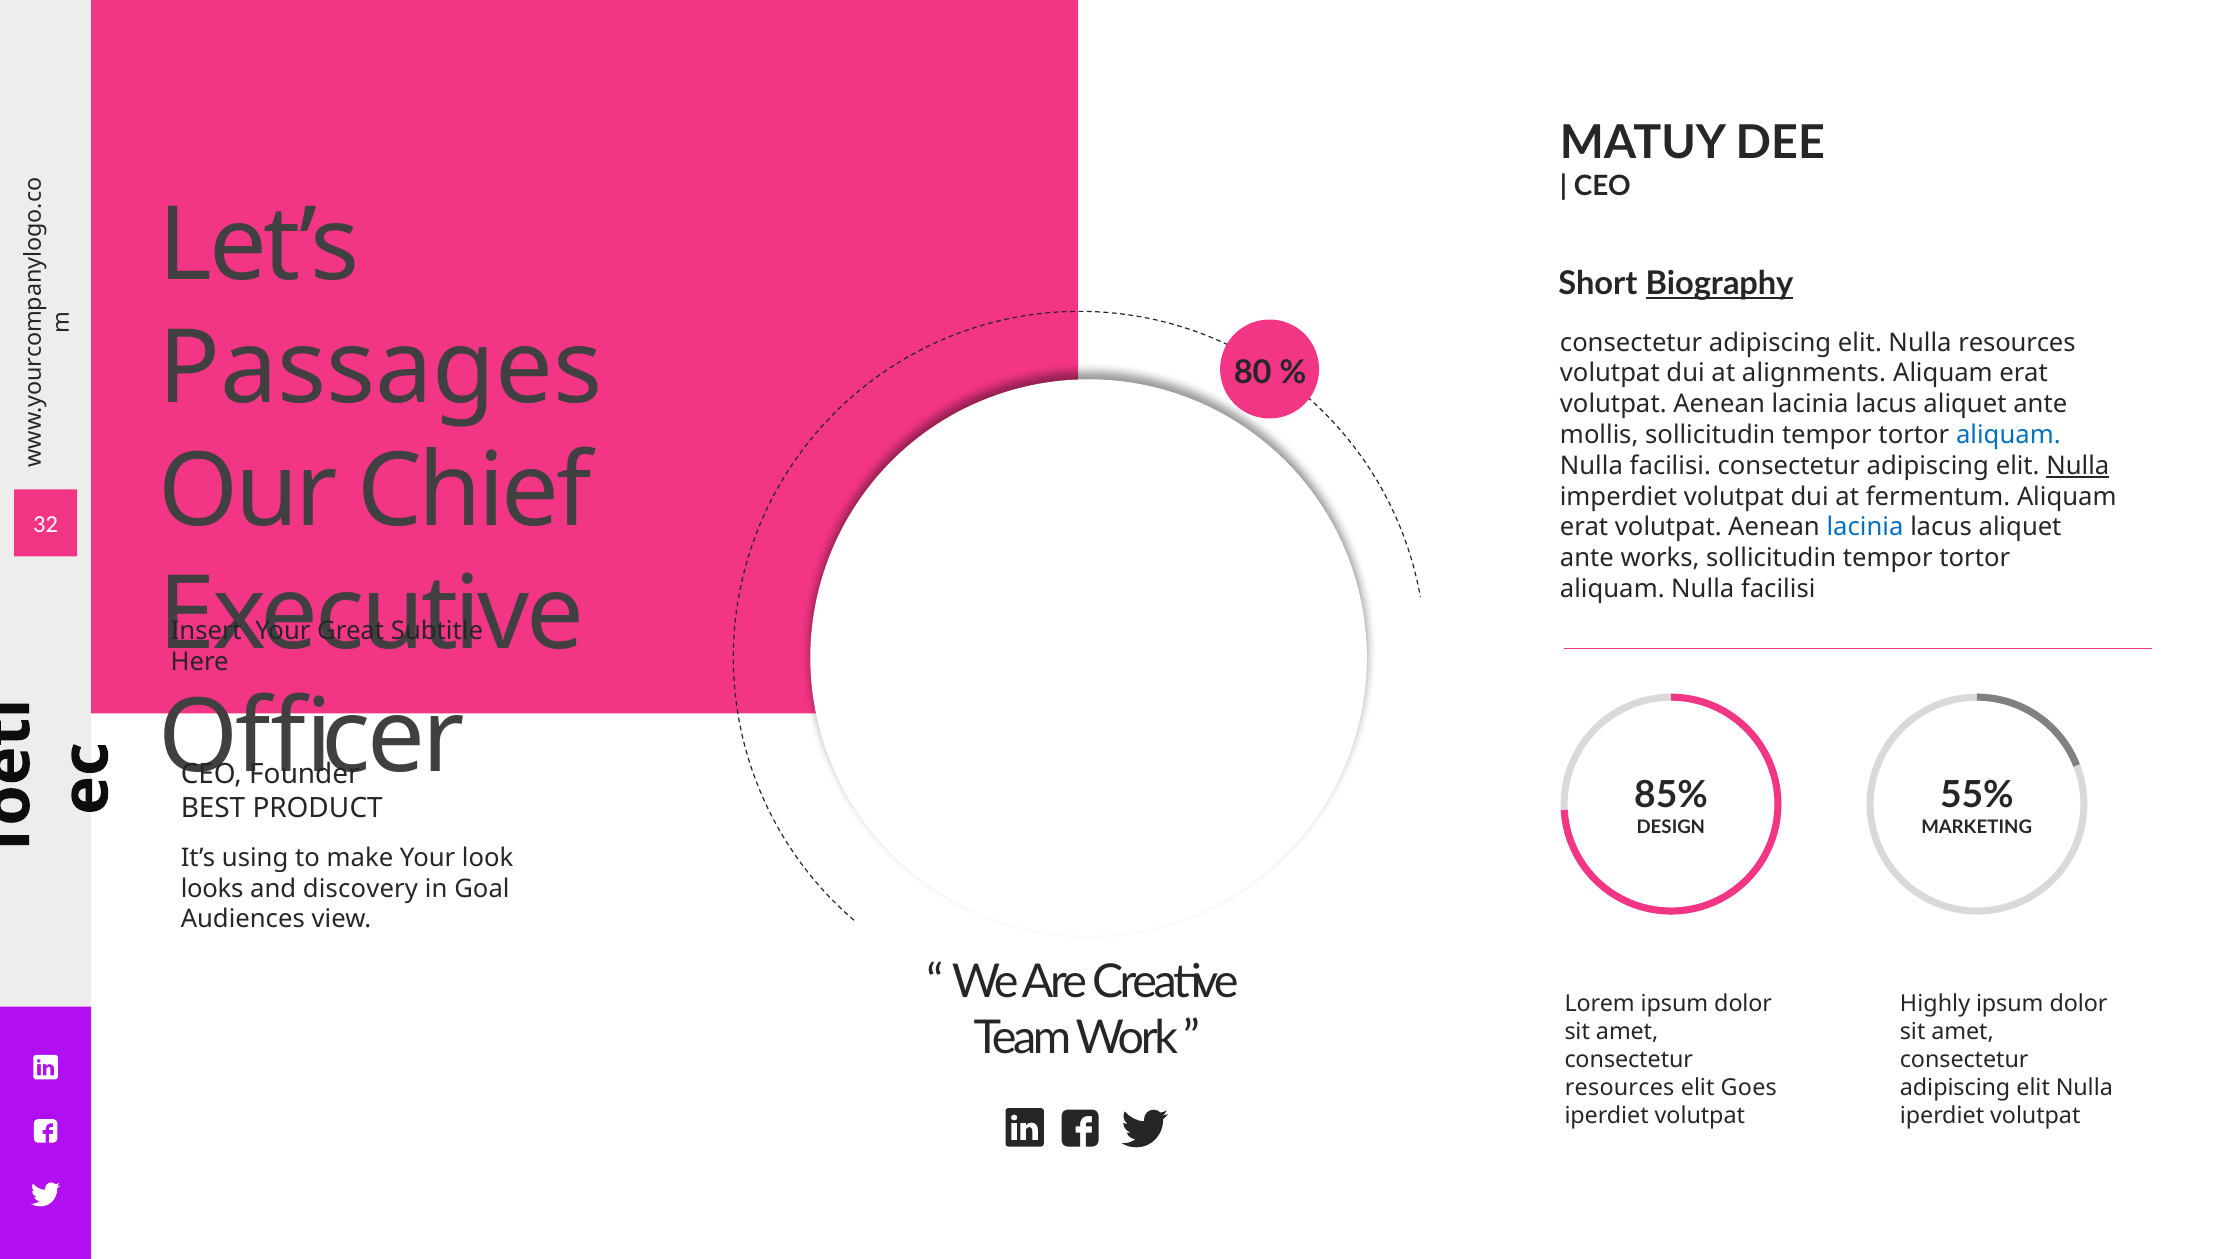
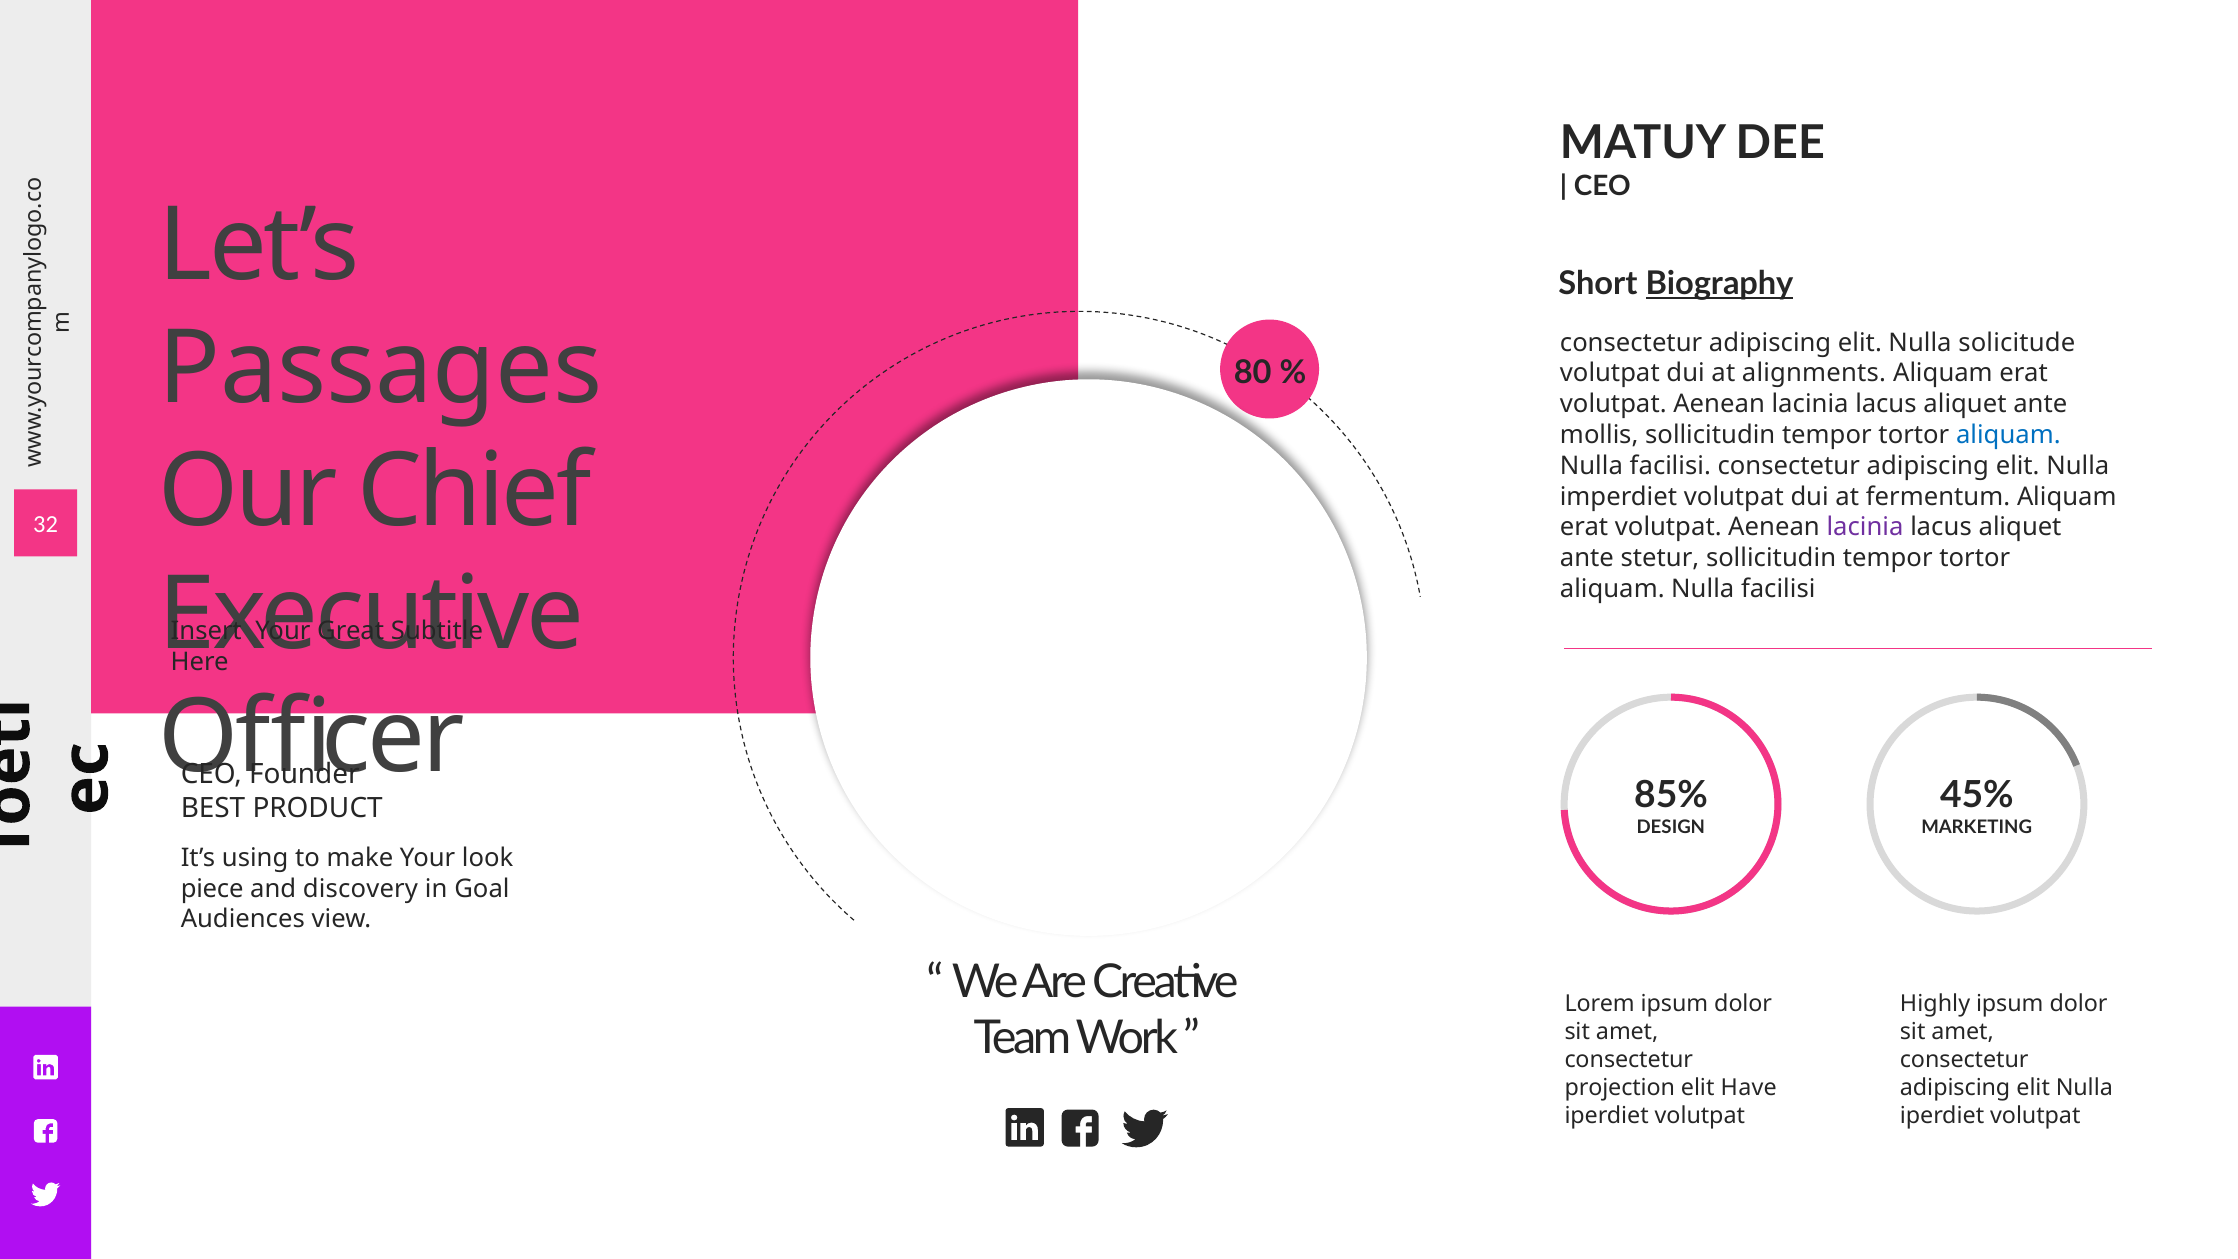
Nulla resources: resources -> solicitude (2017, 343)
Nulla underline: present -> none (2078, 466)
lacinia colour: blue -> purple (1865, 527)
works: works -> stetur (1660, 558)
55%: 55% -> 45% (1977, 795)
looks: looks -> piece (212, 889)
resources: resources -> projection (1620, 1087)
Goes: Goes -> Have (1749, 1087)
